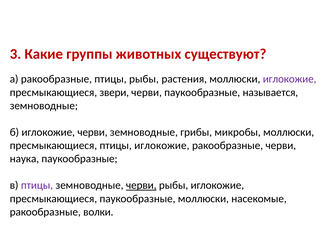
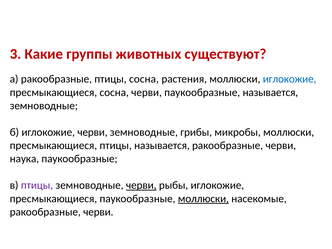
птицы рыбы: рыбы -> сосна (144, 79)
иглокожие colour: purple -> blue (290, 79)
пресмыкающиеся звери: звери -> сосна (114, 92)
птицы иглокожие: иглокожие -> называется (162, 145)
моллюски underline: none -> present (203, 199)
волки: волки -> черви (98, 212)
